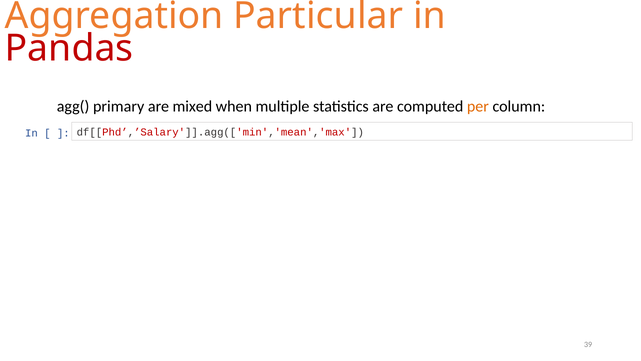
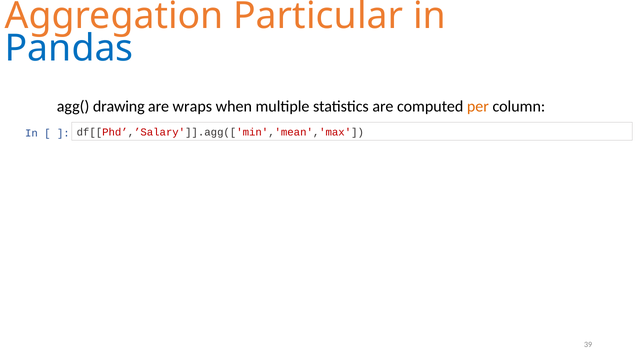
Pandas colour: red -> blue (69, 48)
primary: primary -> drawing (119, 106)
mixed: mixed -> wraps (192, 106)
